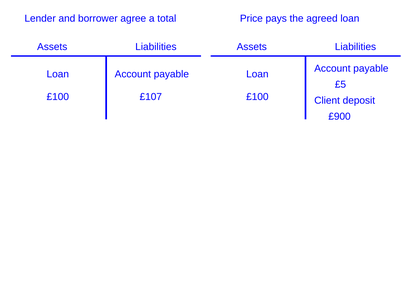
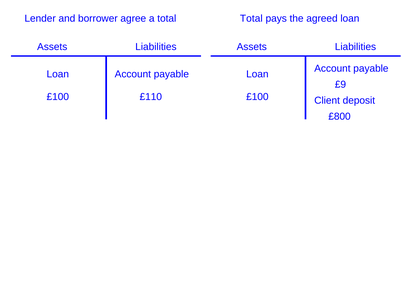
Price: Price -> Total (251, 19)
£5: £5 -> £9 (340, 84)
£107: £107 -> £110 (151, 97)
£900: £900 -> £800 (340, 116)
